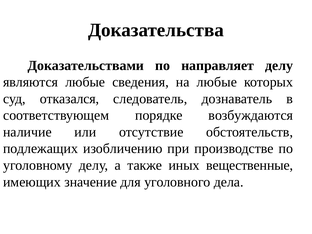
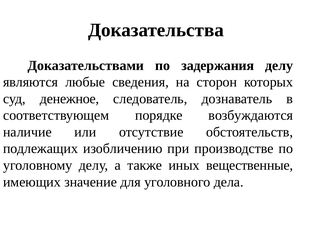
направляет: направляет -> задержания (218, 65)
на любые: любые -> сторон (217, 82)
отказался: отказался -> денежное (69, 99)
